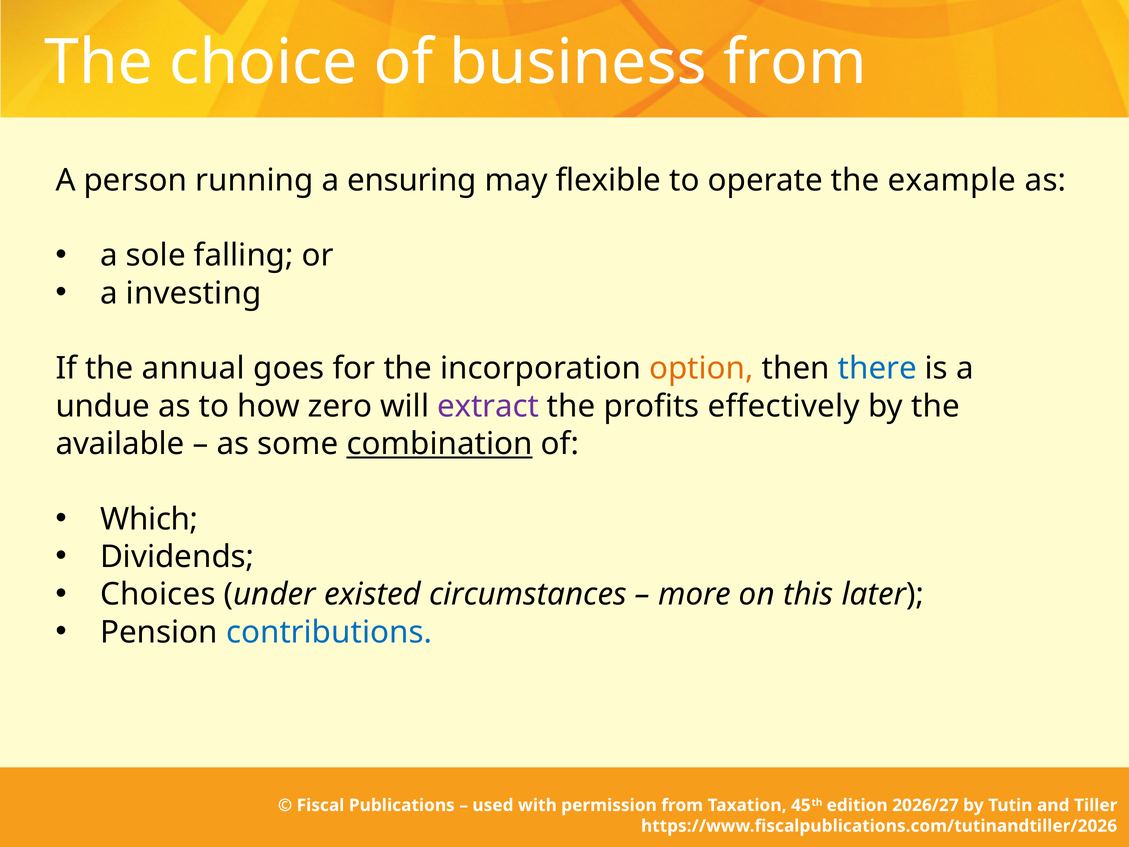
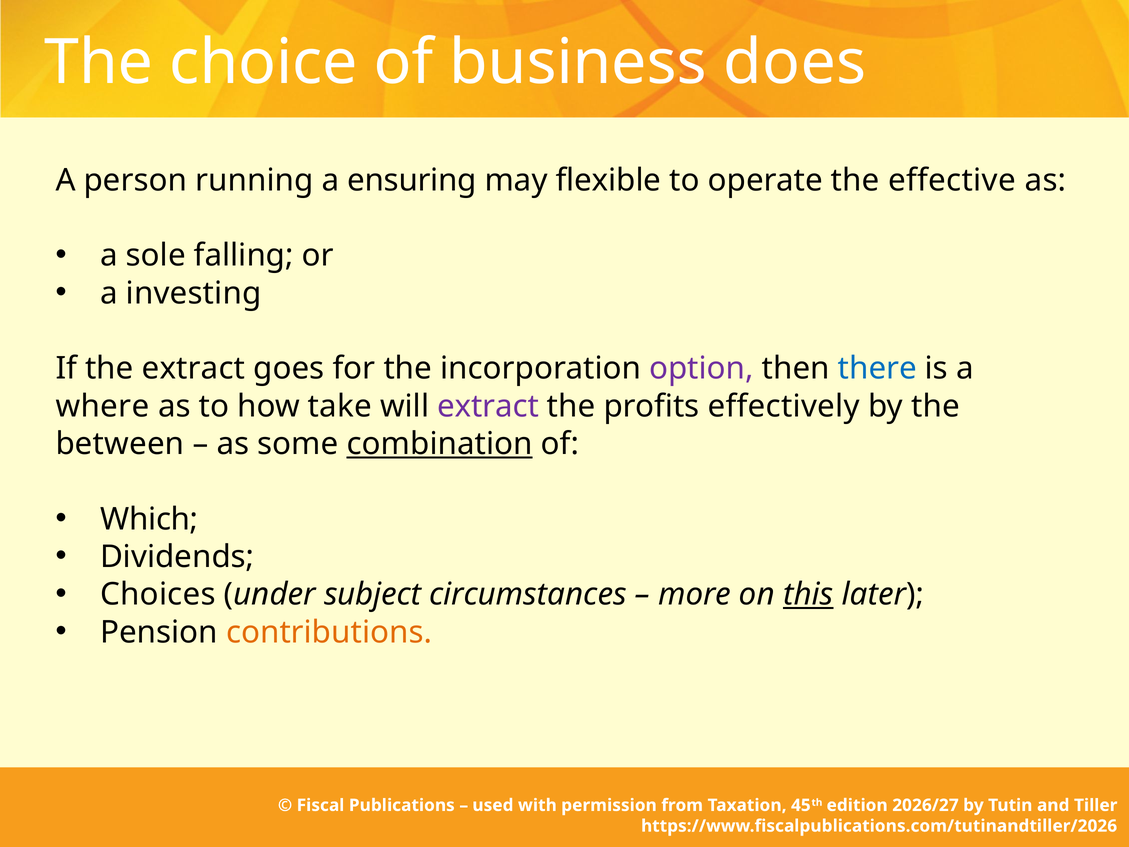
business from: from -> does (795, 62)
example: example -> effective (952, 180)
the annual: annual -> extract (193, 368)
option colour: orange -> purple (701, 368)
undue: undue -> where (103, 406)
zero: zero -> take (340, 406)
available: available -> between (120, 444)
existed: existed -> subject (373, 594)
this underline: none -> present (808, 594)
contributions colour: blue -> orange (329, 632)
